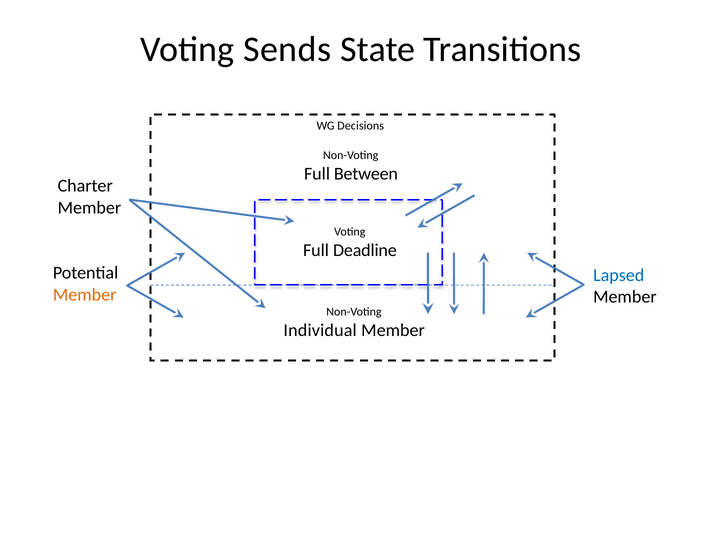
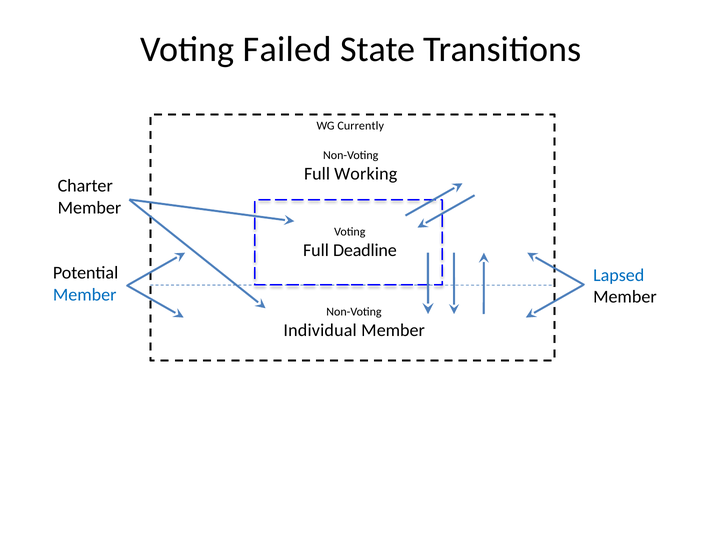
Sends: Sends -> Failed (287, 50)
Decisions: Decisions -> Currently (361, 126)
Between: Between -> Working (366, 174)
Member colour: orange -> blue (85, 295)
